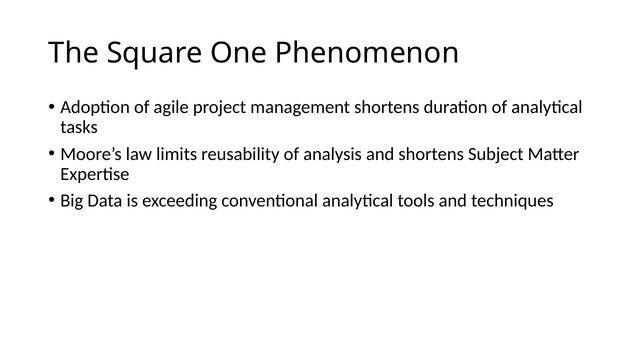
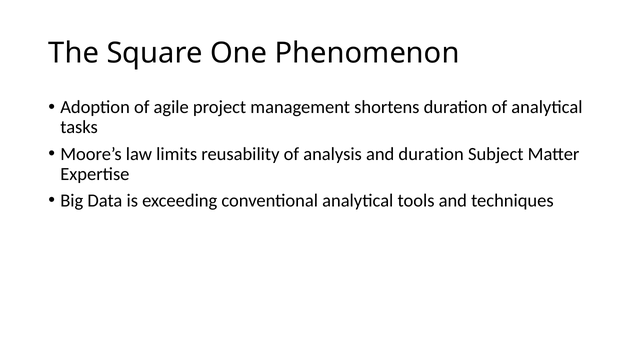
and shortens: shortens -> duration (431, 154)
